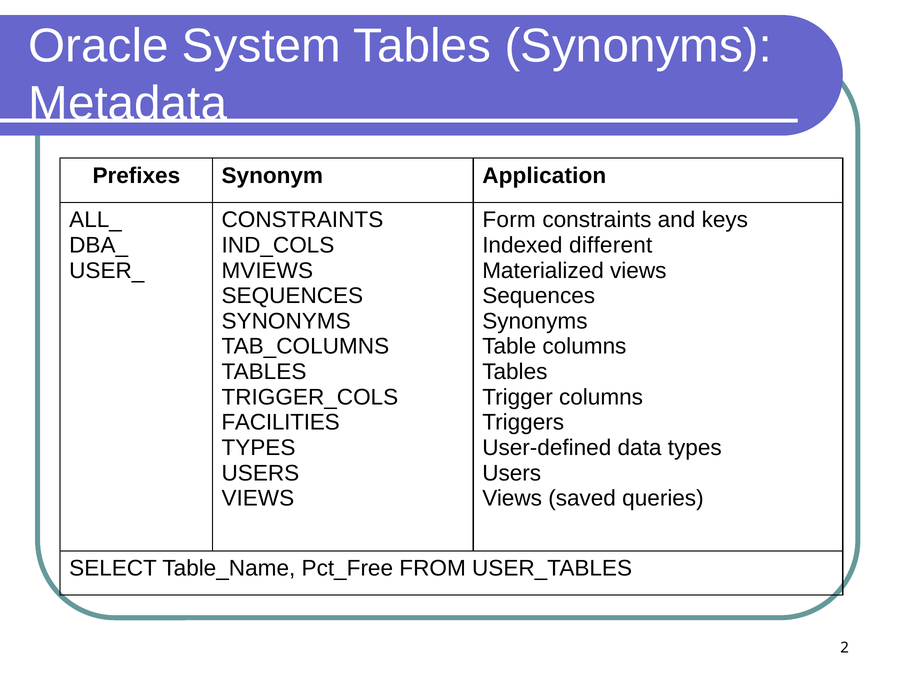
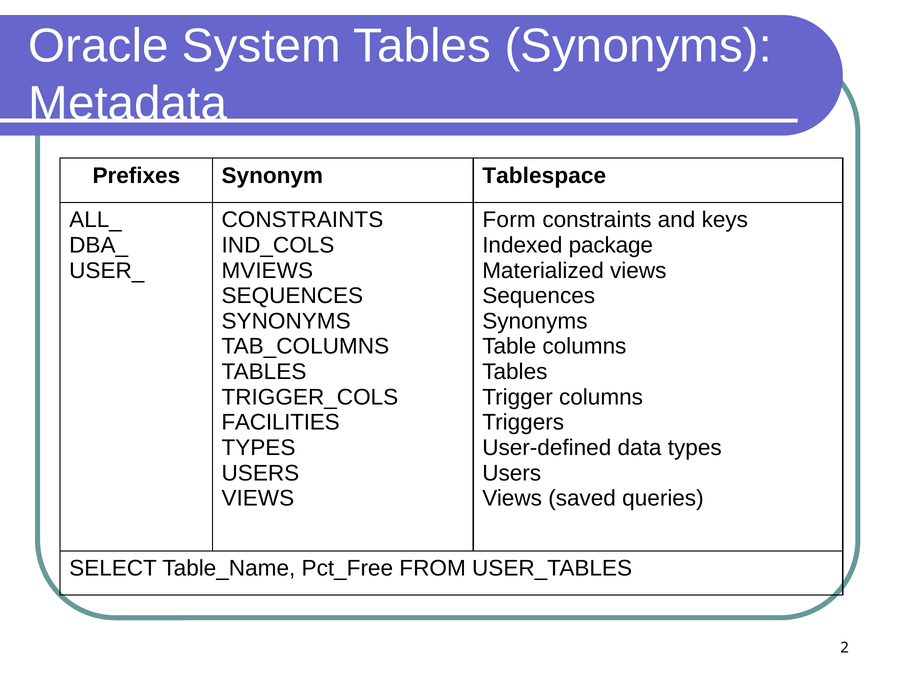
Application: Application -> Tablespace (544, 176)
different: different -> package (611, 245)
